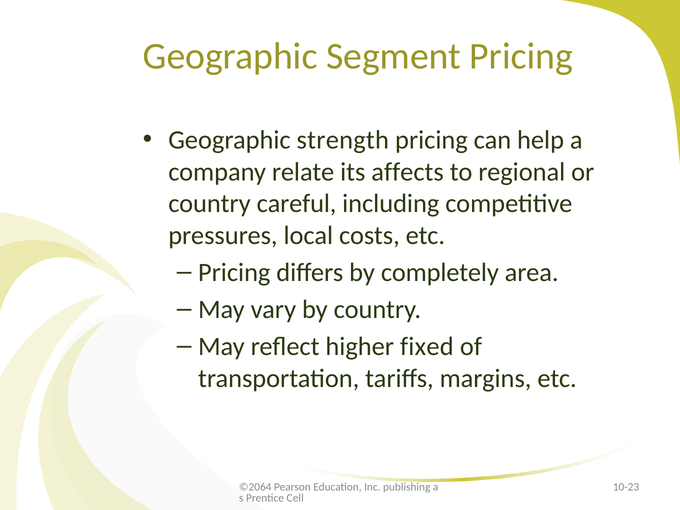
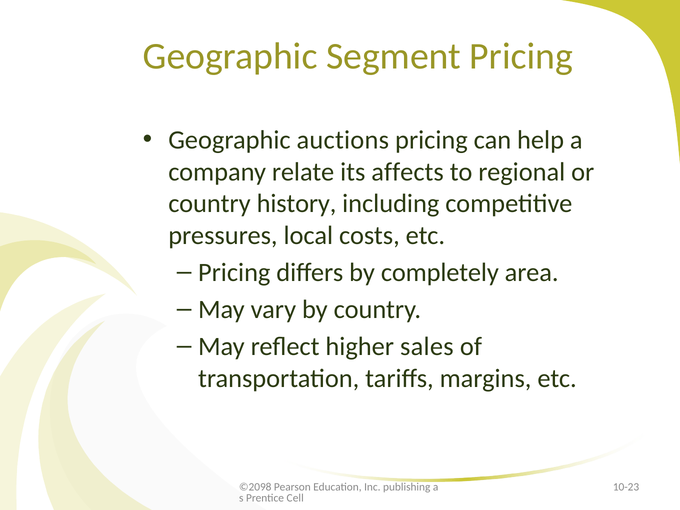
strength: strength -> auctions (343, 140)
careful: careful -> history (297, 204)
fixed: fixed -> sales (427, 347)
©2064: ©2064 -> ©2098 (255, 487)
